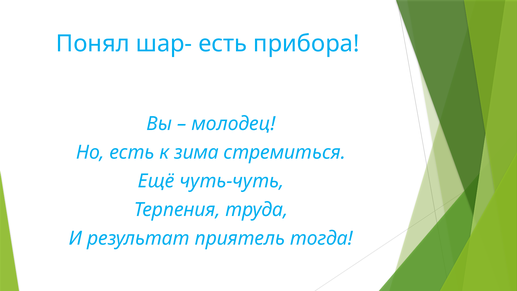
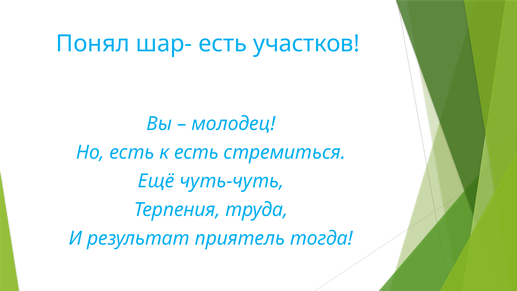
прибора: прибора -> участков (307, 44)
к зима: зима -> есть (197, 152)
